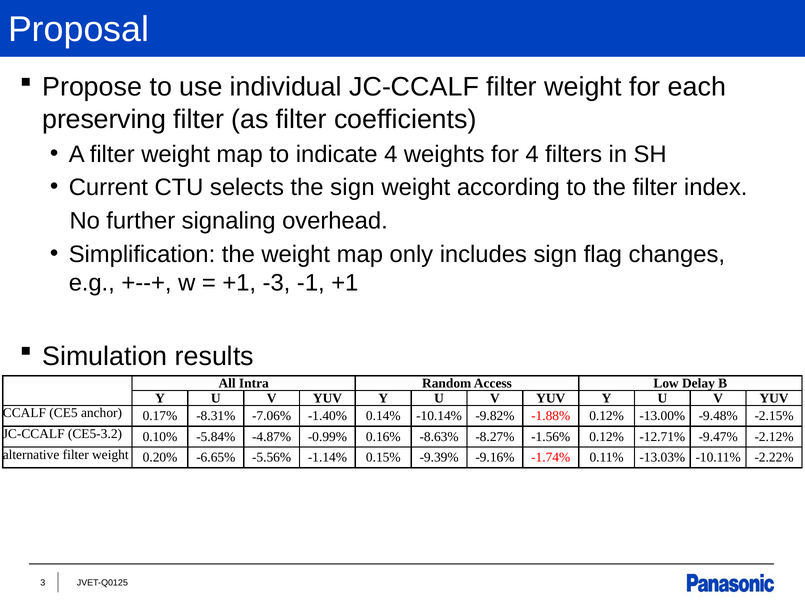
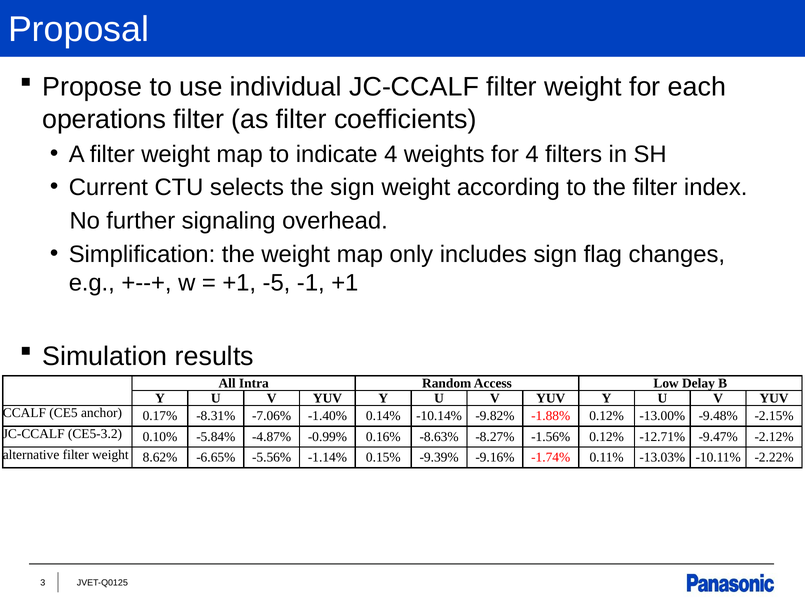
preserving: preserving -> operations (104, 119)
-3: -3 -> -5 (276, 283)
0.20%: 0.20% -> 8.62% (160, 458)
